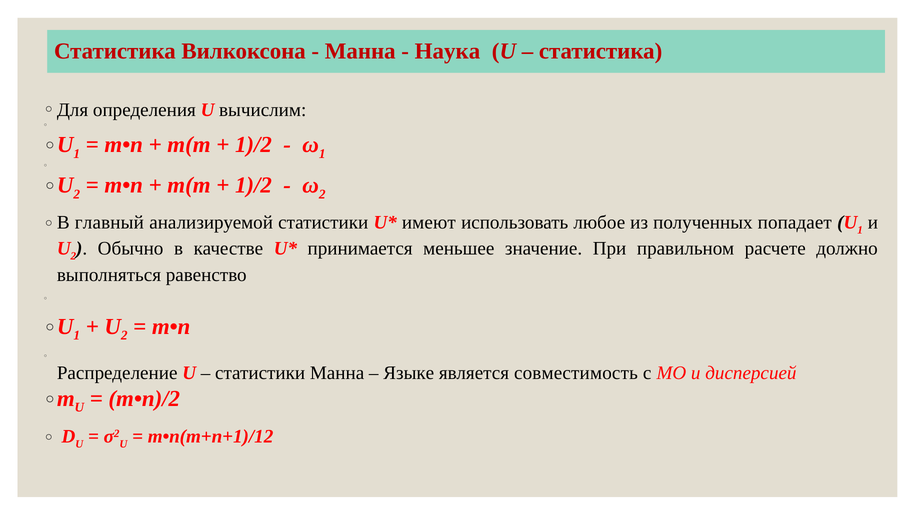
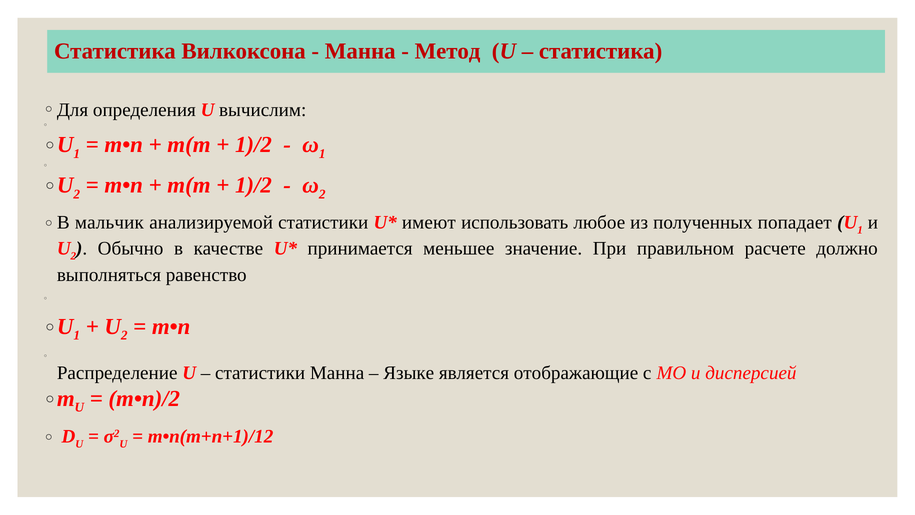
Наука: Наука -> Метод (448, 51)
главный: главный -> мальчик (109, 222)
совместимость: совместимость -> отображающие (576, 373)
